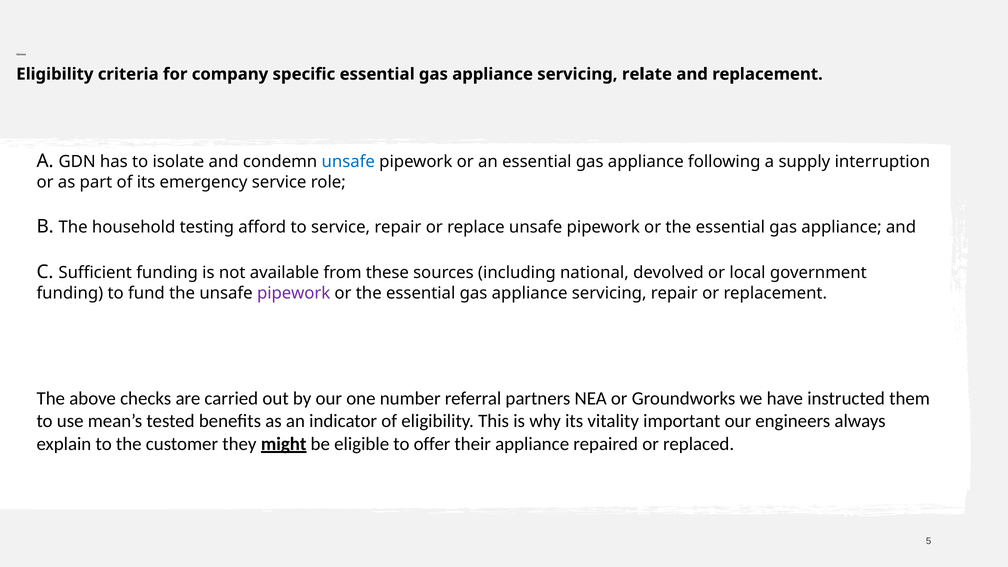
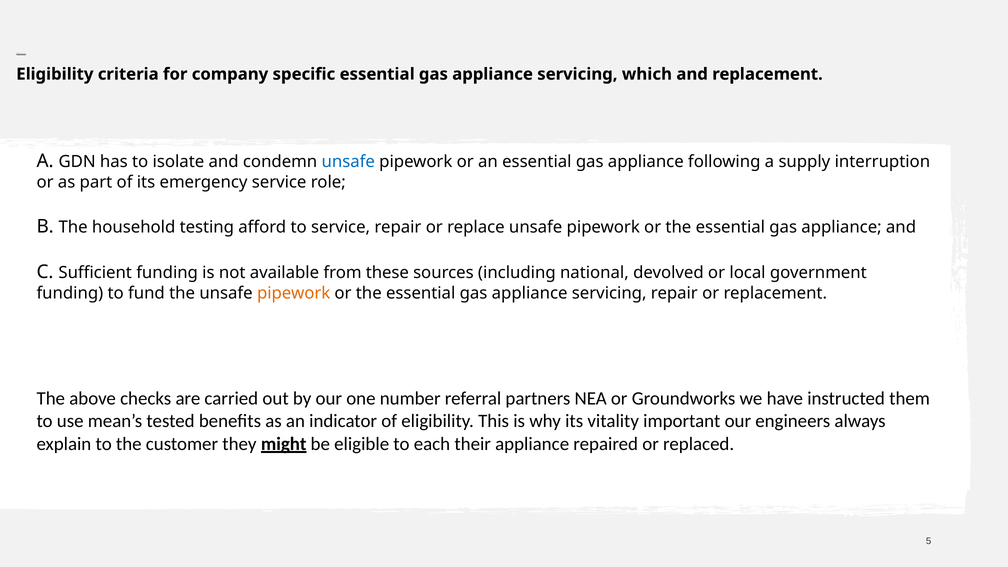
relate: relate -> which (647, 74)
pipework colour: purple -> orange (294, 293)
offer: offer -> each (432, 444)
